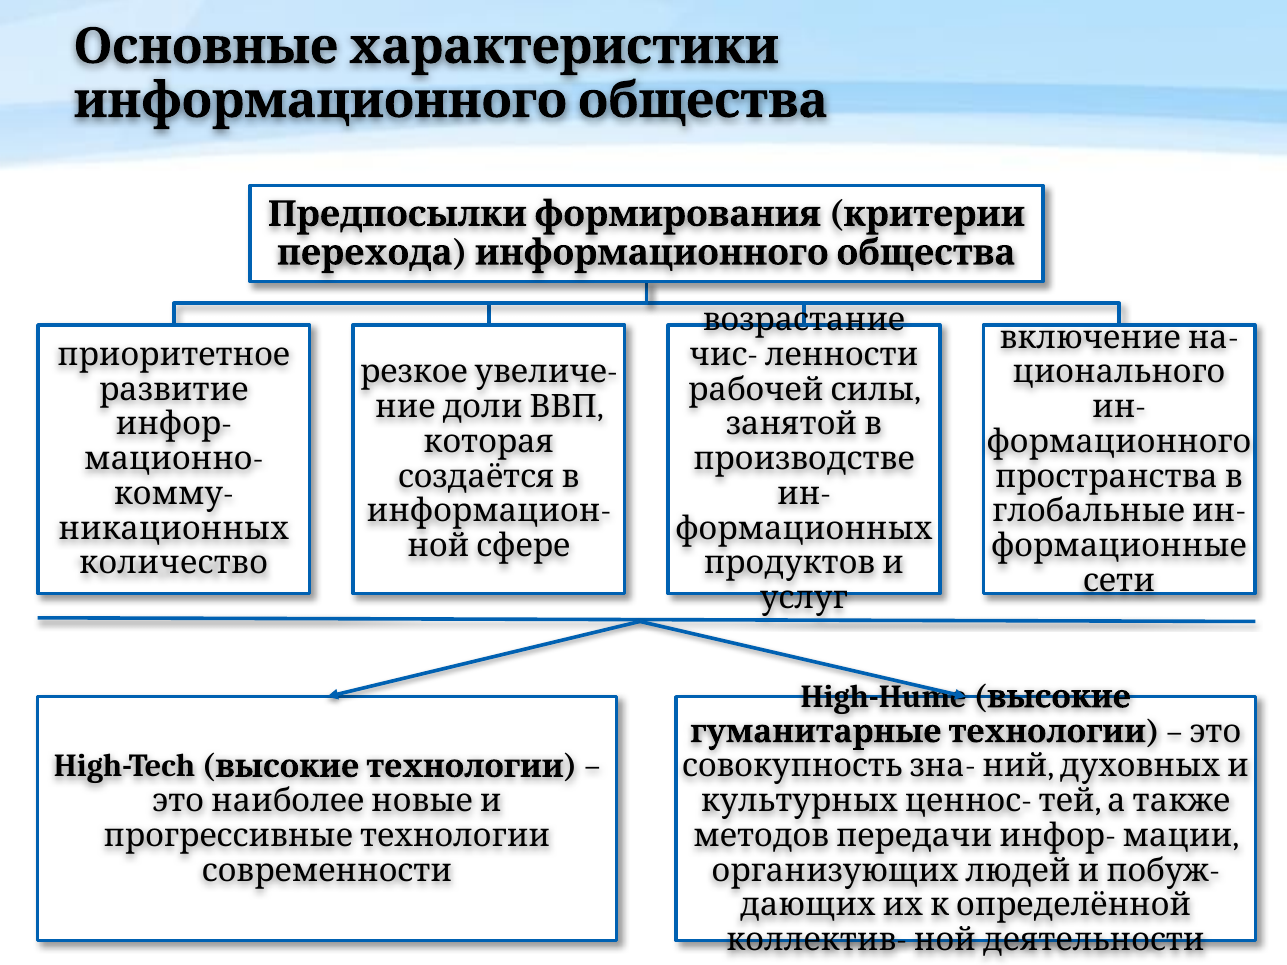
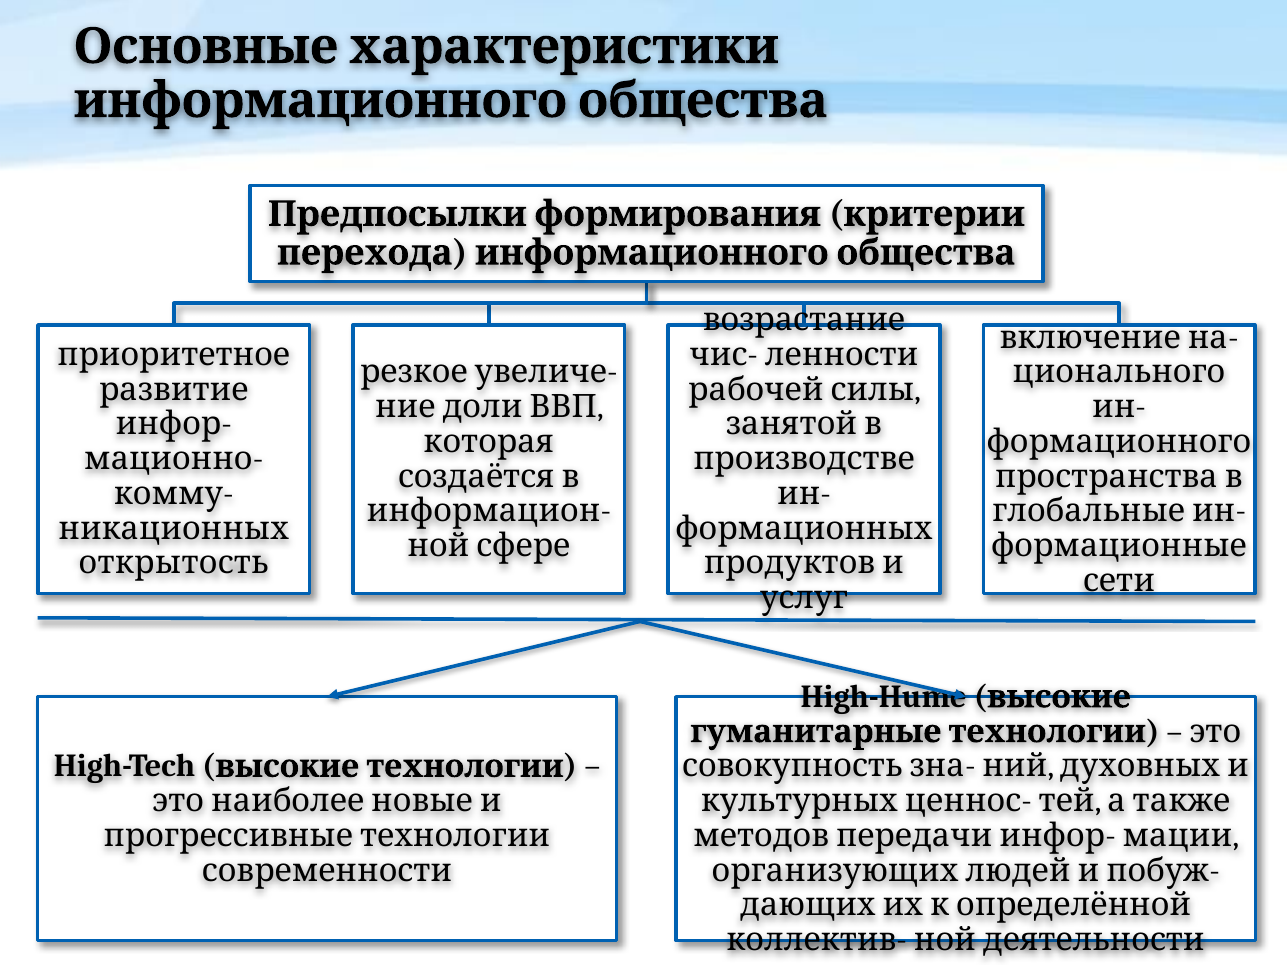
количество: количество -> открытость (174, 564)
